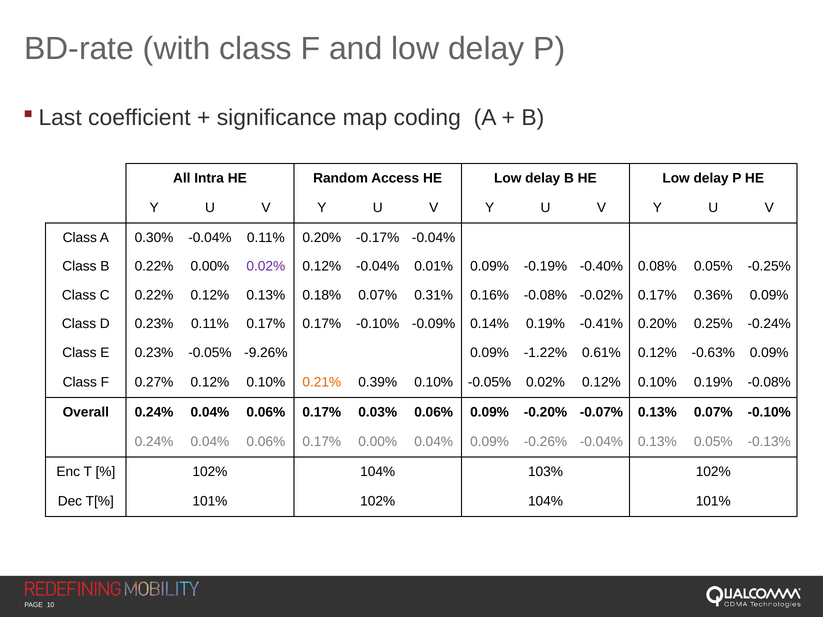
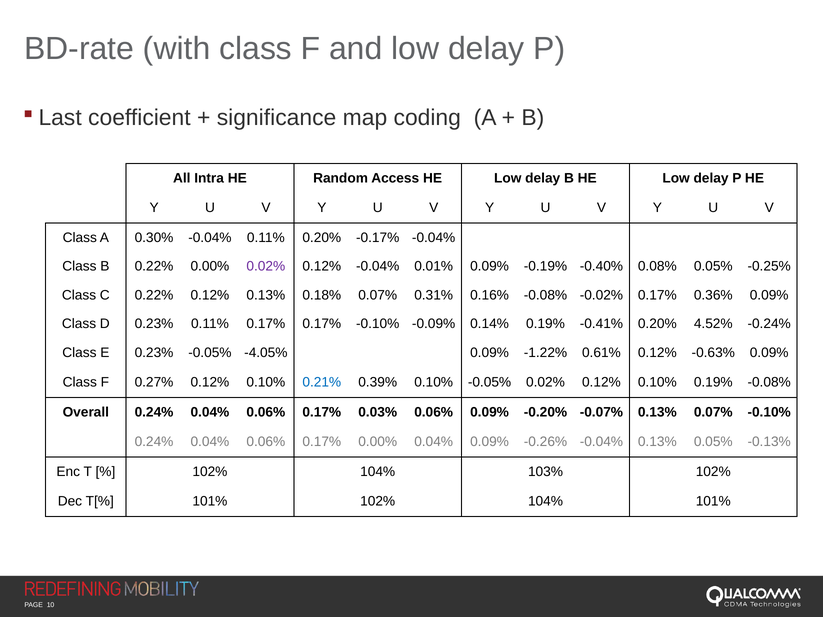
0.25%: 0.25% -> 4.52% (713, 324)
-9.26%: -9.26% -> -4.05% (266, 353)
0.21% colour: orange -> blue (322, 383)
